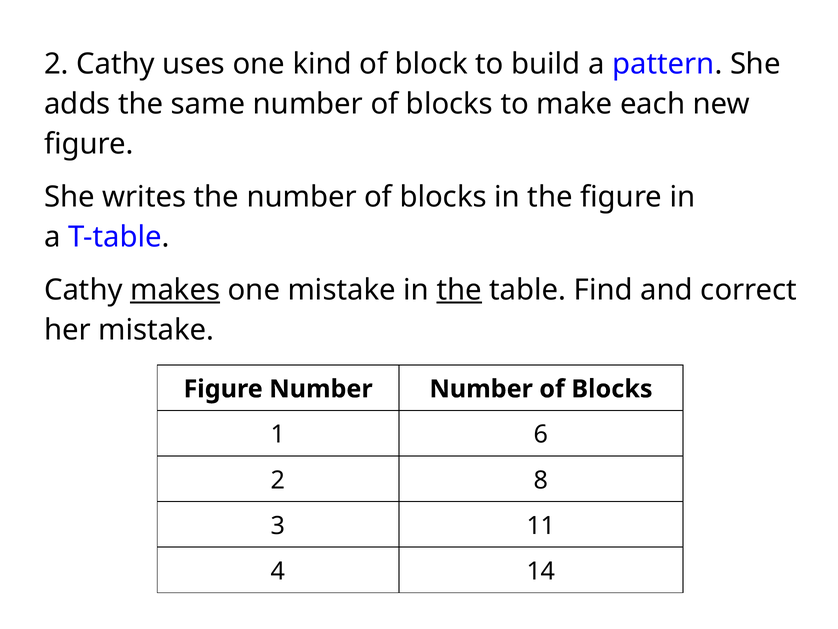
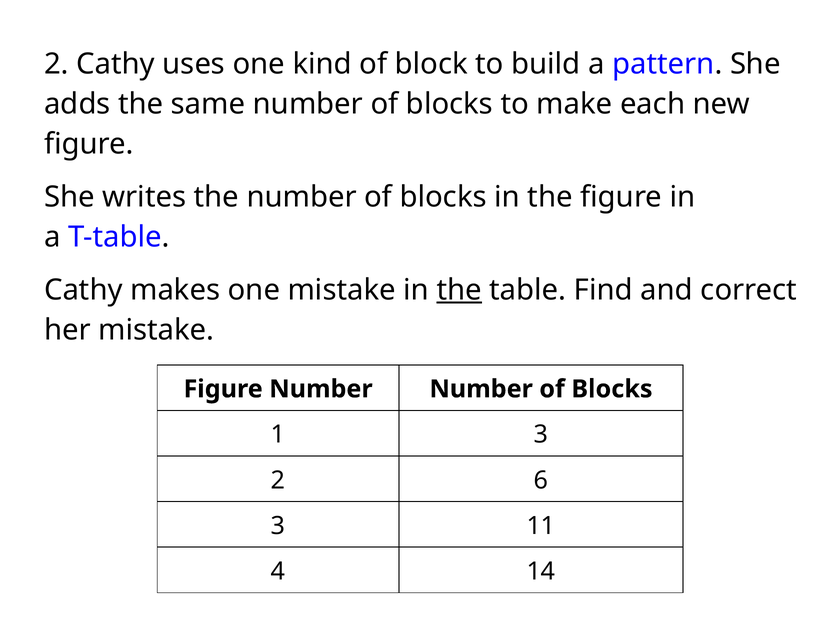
makes underline: present -> none (175, 290)
1 6: 6 -> 3 (541, 434)
8: 8 -> 6 (541, 480)
